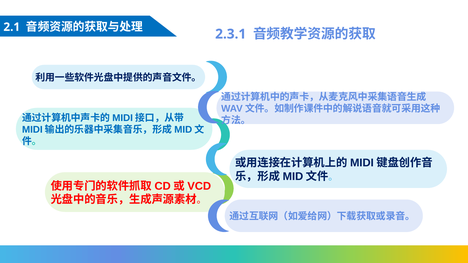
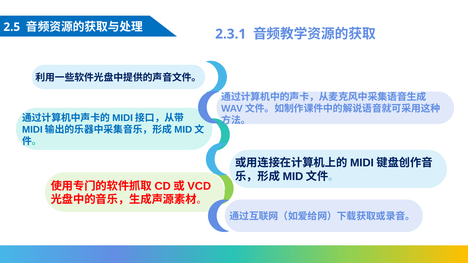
2.1: 2.1 -> 2.5 (12, 27)
